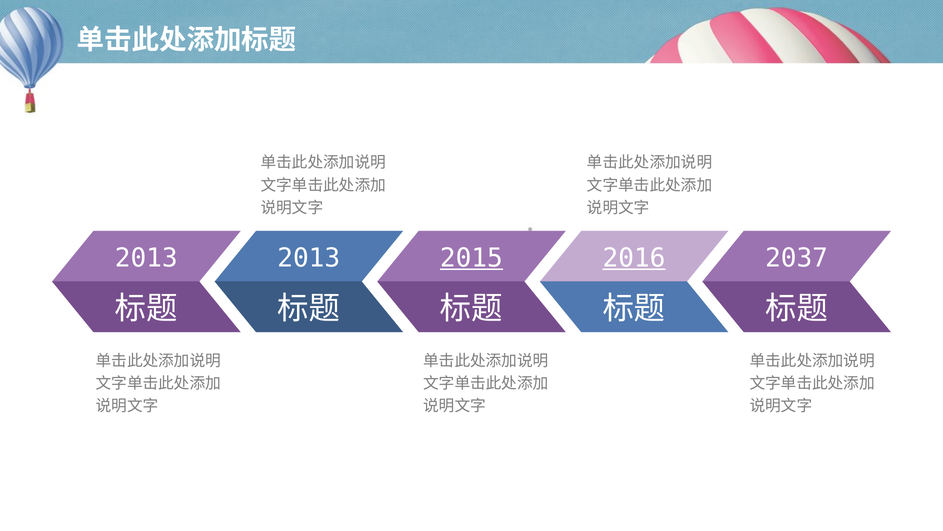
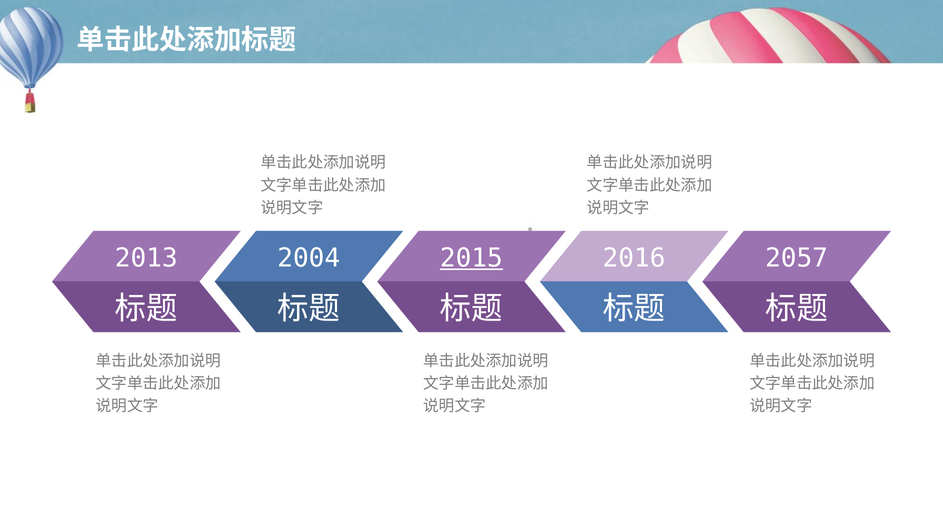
2013: 2013 -> 2004 (309, 258)
2016 underline: present -> none (634, 258)
2037: 2037 -> 2057 (797, 258)
